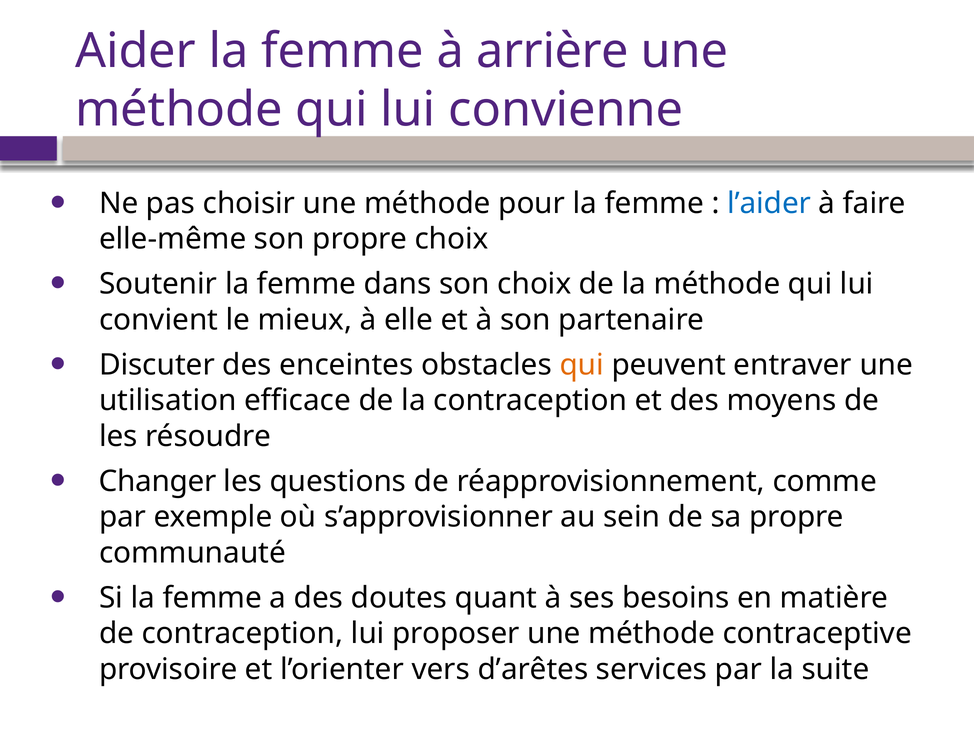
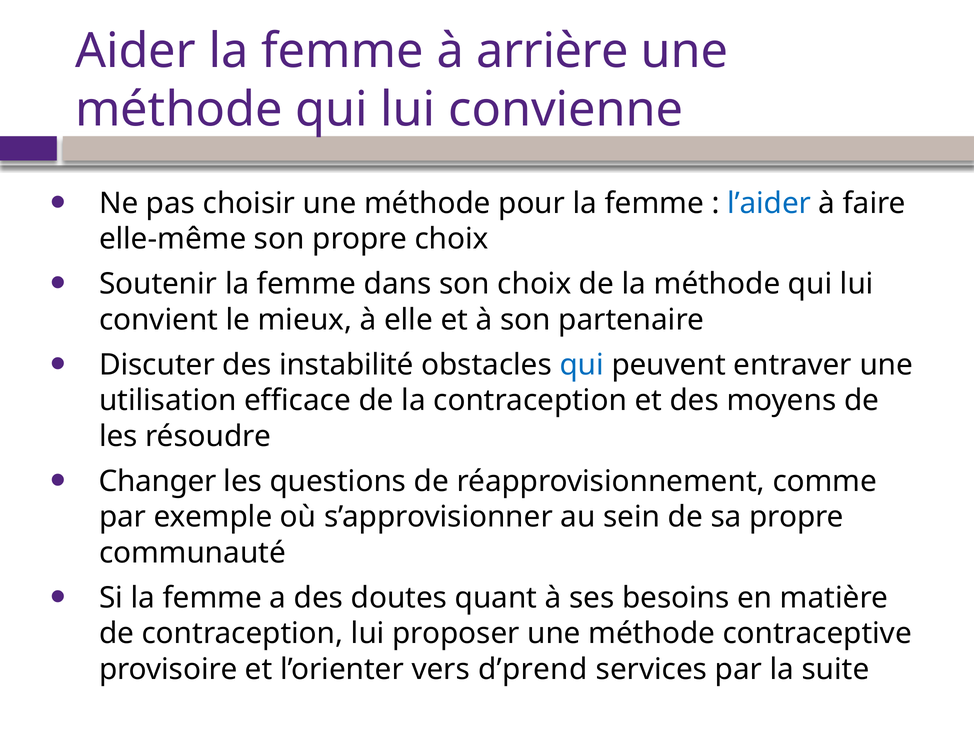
enceintes: enceintes -> instabilité (347, 365)
qui colour: orange -> blue (582, 365)
d’arêtes: d’arêtes -> d’prend (533, 670)
